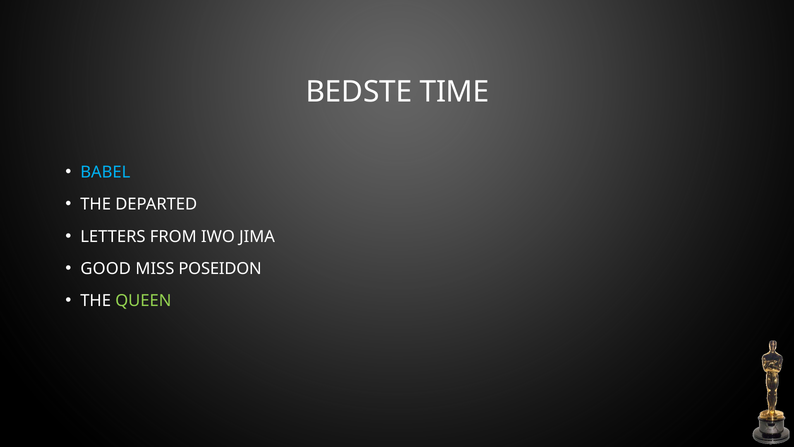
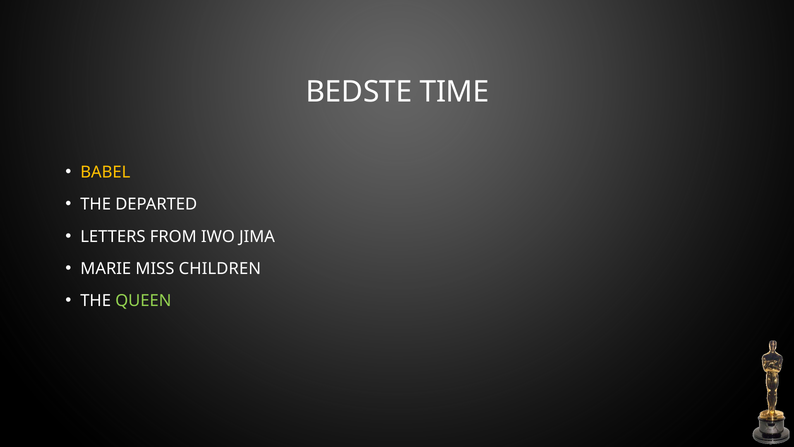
BABEL colour: light blue -> yellow (105, 172)
GOOD: GOOD -> MARIE (106, 268)
POSEIDON: POSEIDON -> CHILDREN (220, 268)
